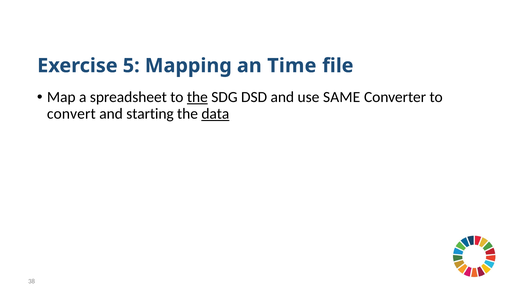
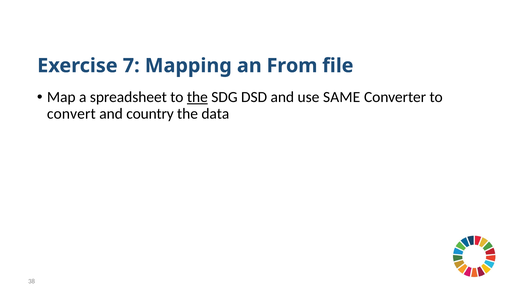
5: 5 -> 7 (131, 66)
Time: Time -> From (292, 66)
starting: starting -> country (150, 114)
data underline: present -> none (215, 114)
